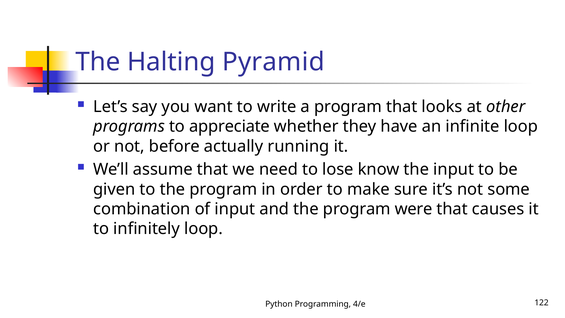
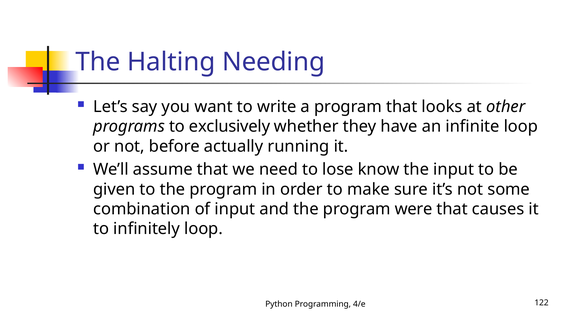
Pyramid: Pyramid -> Needing (274, 62)
appreciate: appreciate -> exclusively (230, 126)
